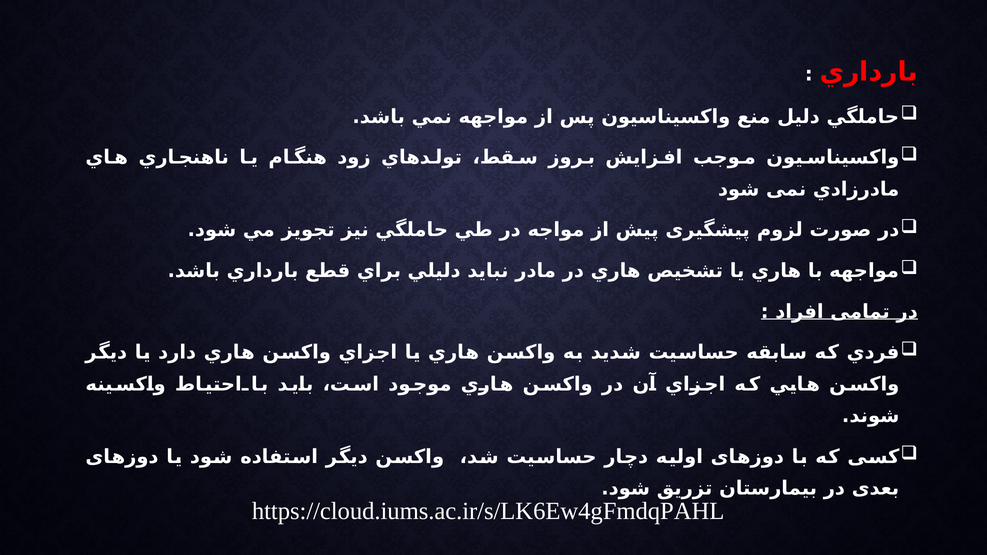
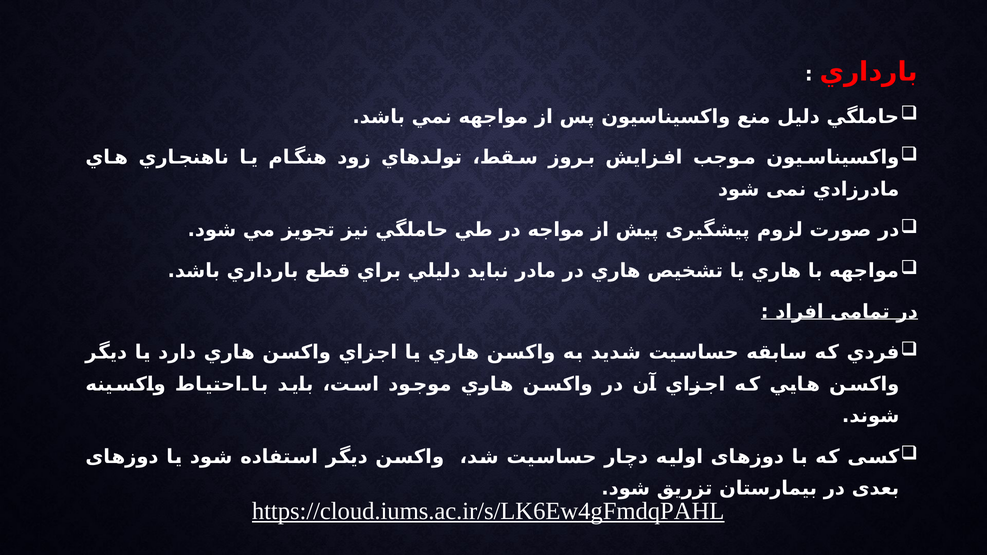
https://cloud.iums.ac.ir/s/LK6Ew4gFmdqPAHL underline: none -> present (488, 511)
